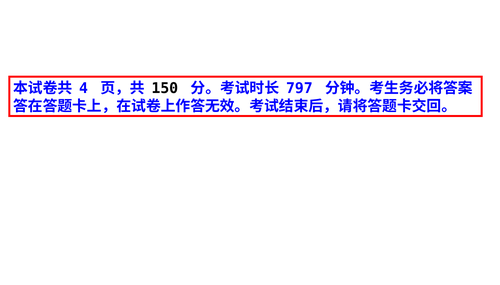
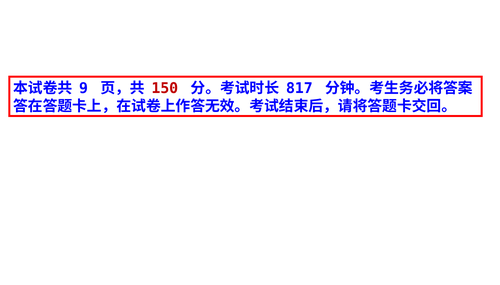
4: 4 -> 9 (84, 88)
150 colour: black -> red (165, 88)
797: 797 -> 817 (299, 88)
